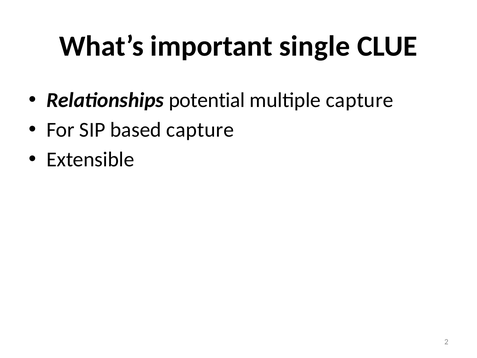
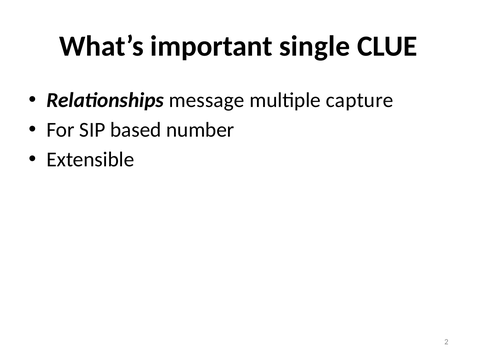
potential: potential -> message (207, 100)
based capture: capture -> number (200, 130)
